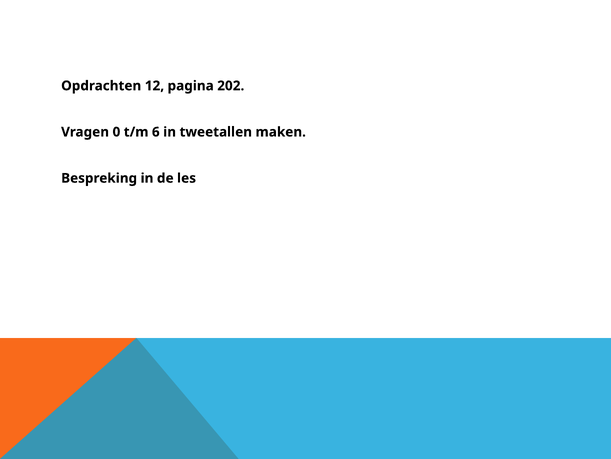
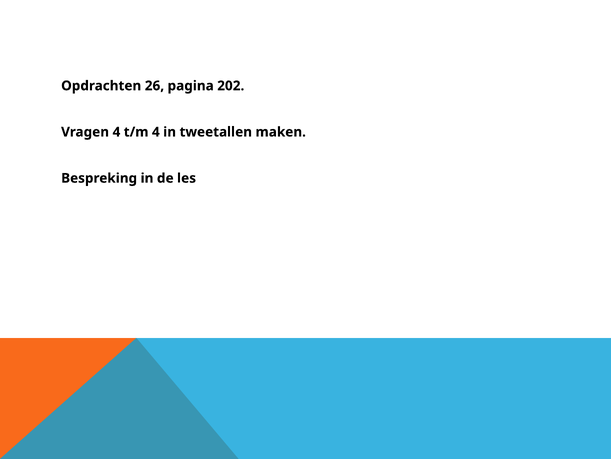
12: 12 -> 26 (154, 86)
Vragen 0: 0 -> 4 (116, 132)
t/m 6: 6 -> 4 (156, 132)
